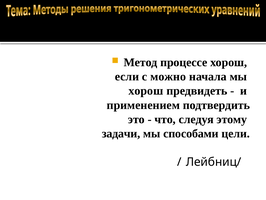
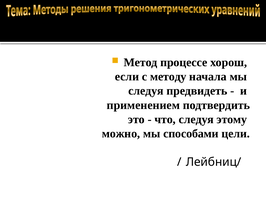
можно: можно -> методу (168, 76)
хорош: хорош -> следуя (146, 91)
задачи: задачи -> можно (121, 133)
